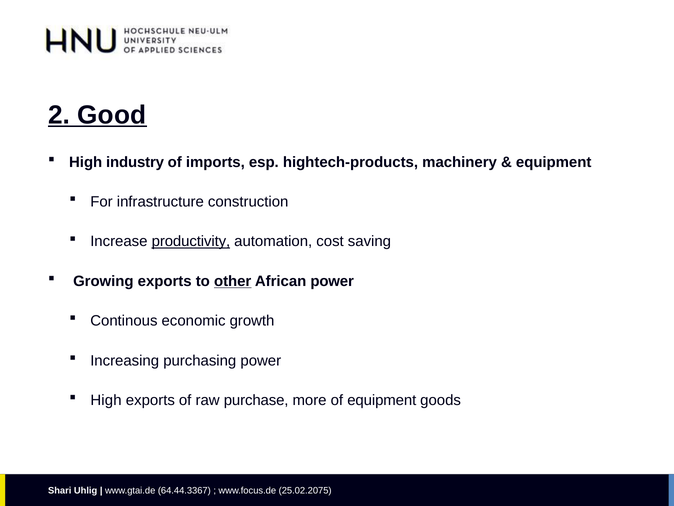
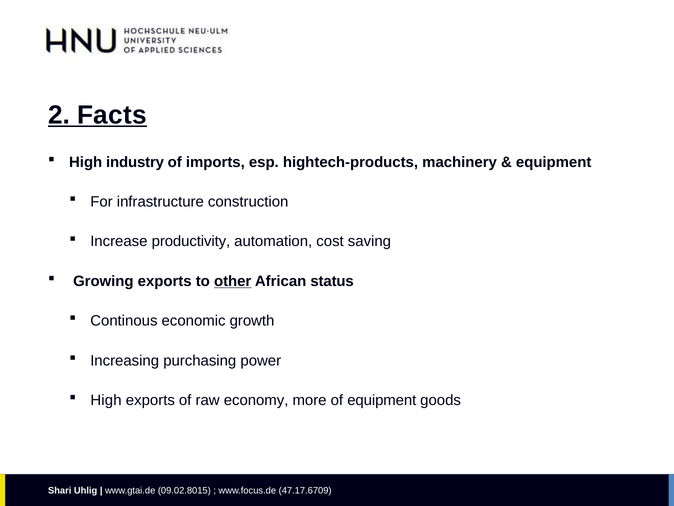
Good: Good -> Facts (112, 115)
productivity underline: present -> none (191, 241)
African power: power -> status (332, 281)
purchase: purchase -> economy (256, 400)
64.44.3367: 64.44.3367 -> 09.02.8015 (184, 490)
25.02.2075: 25.02.2075 -> 47.17.6709 (305, 490)
